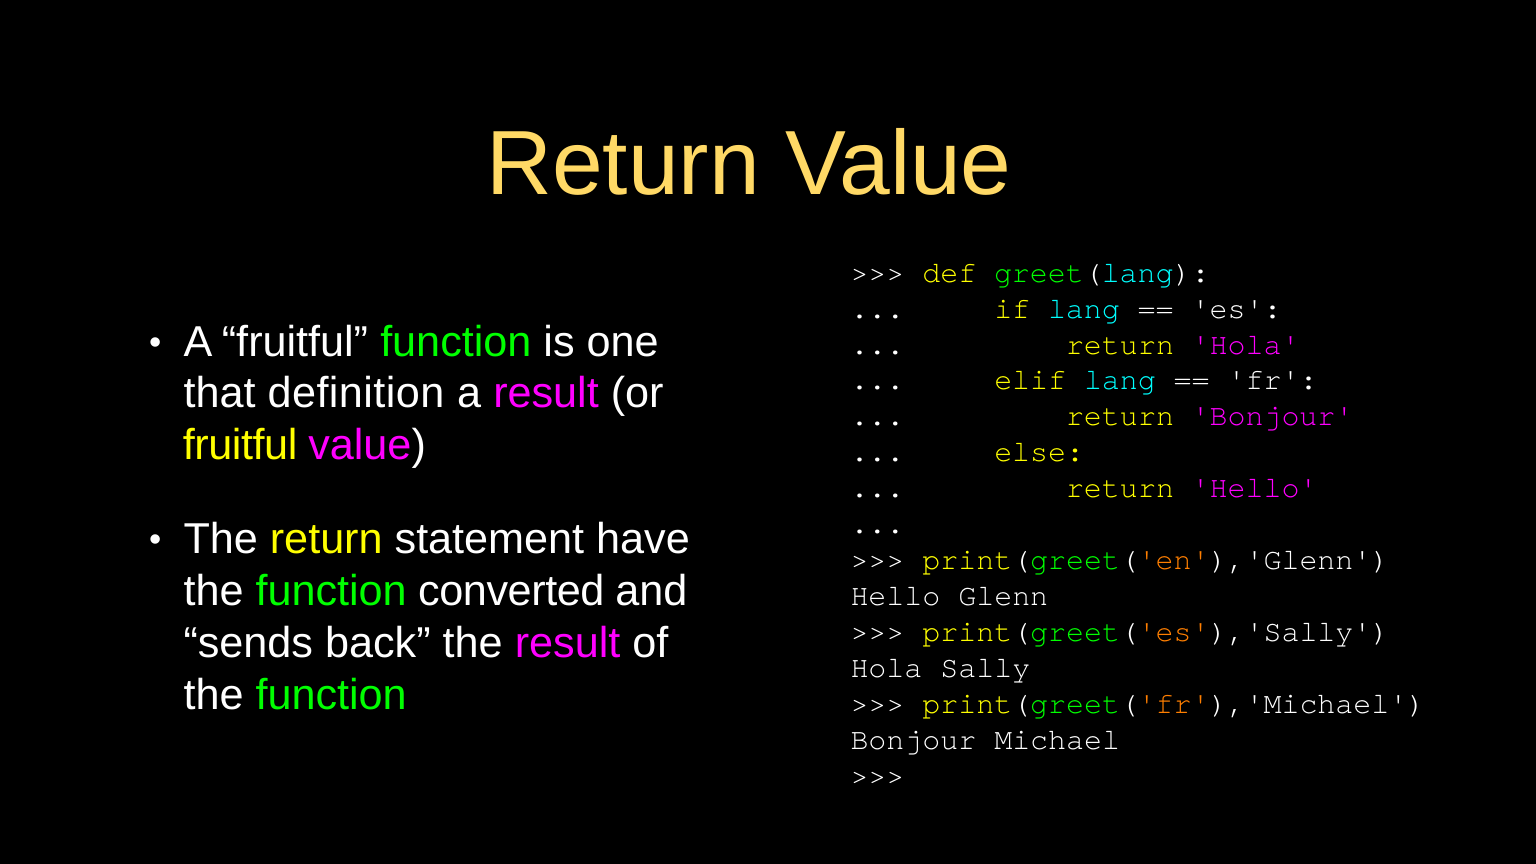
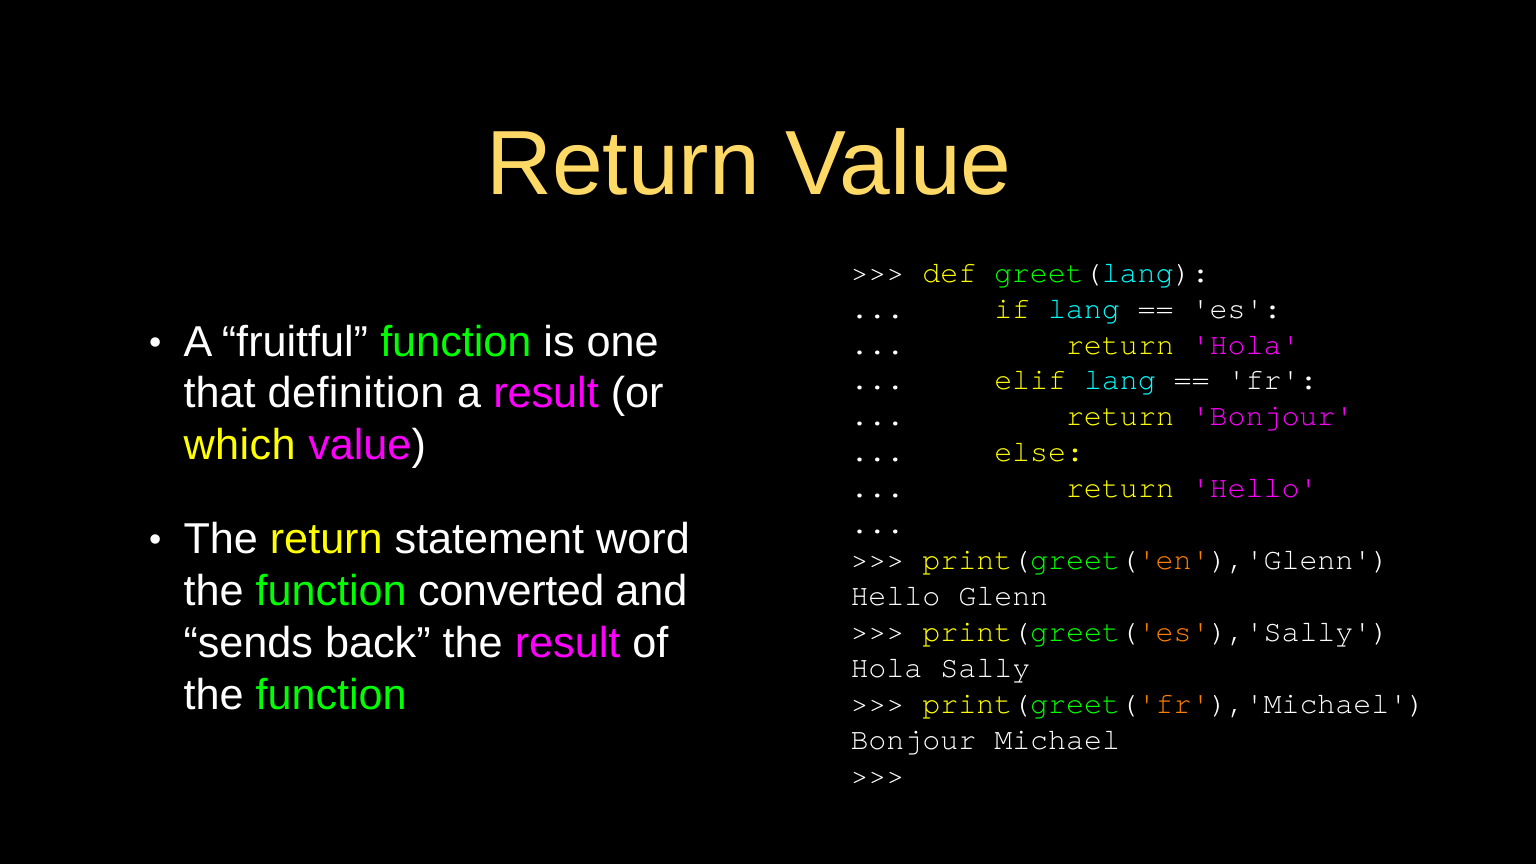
fruitful: fruitful -> which (240, 446)
have: have -> word (643, 539)
